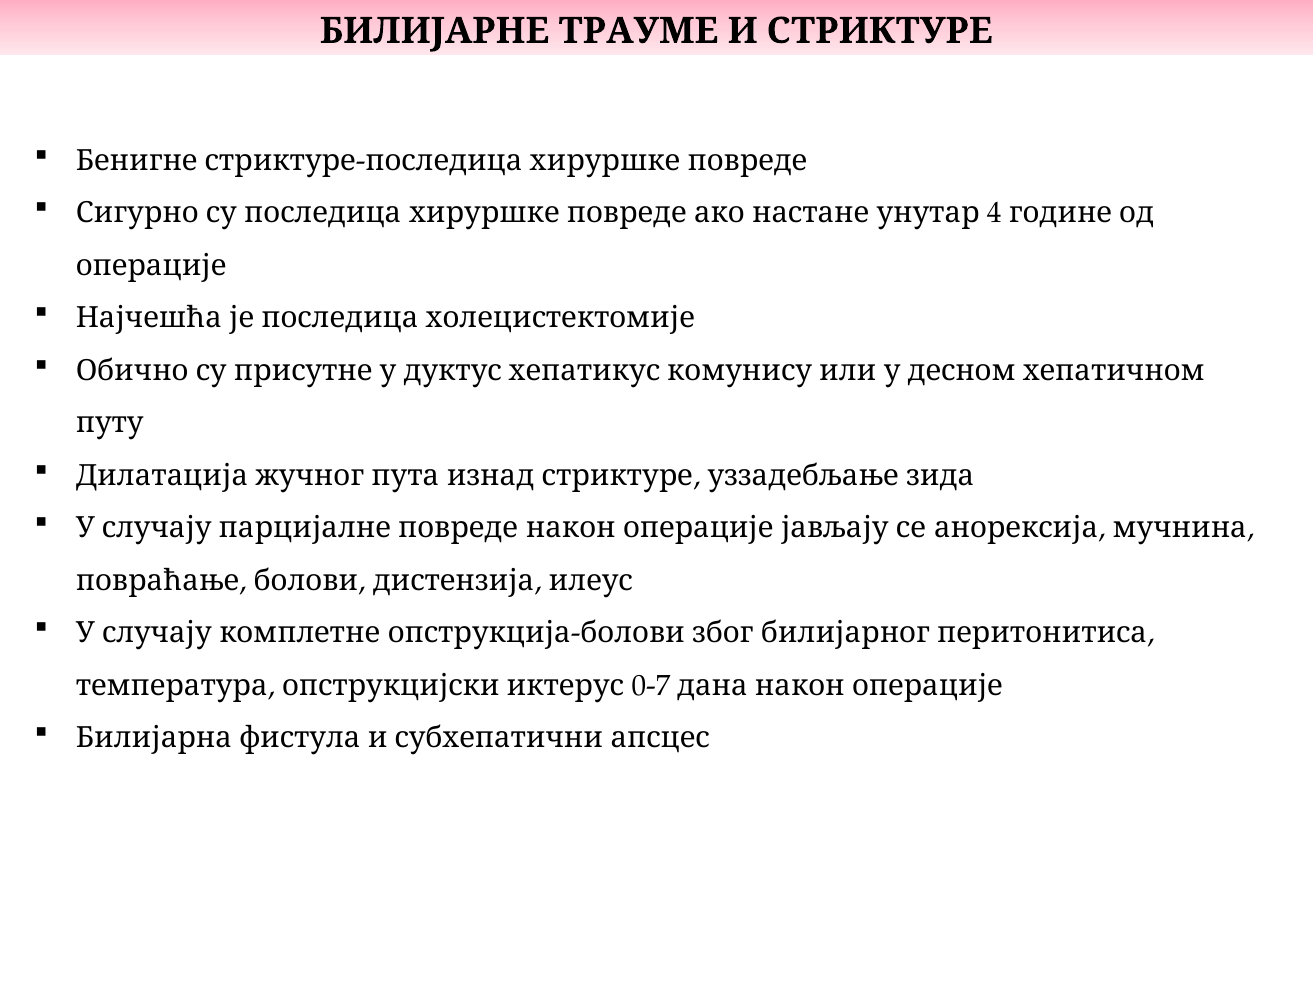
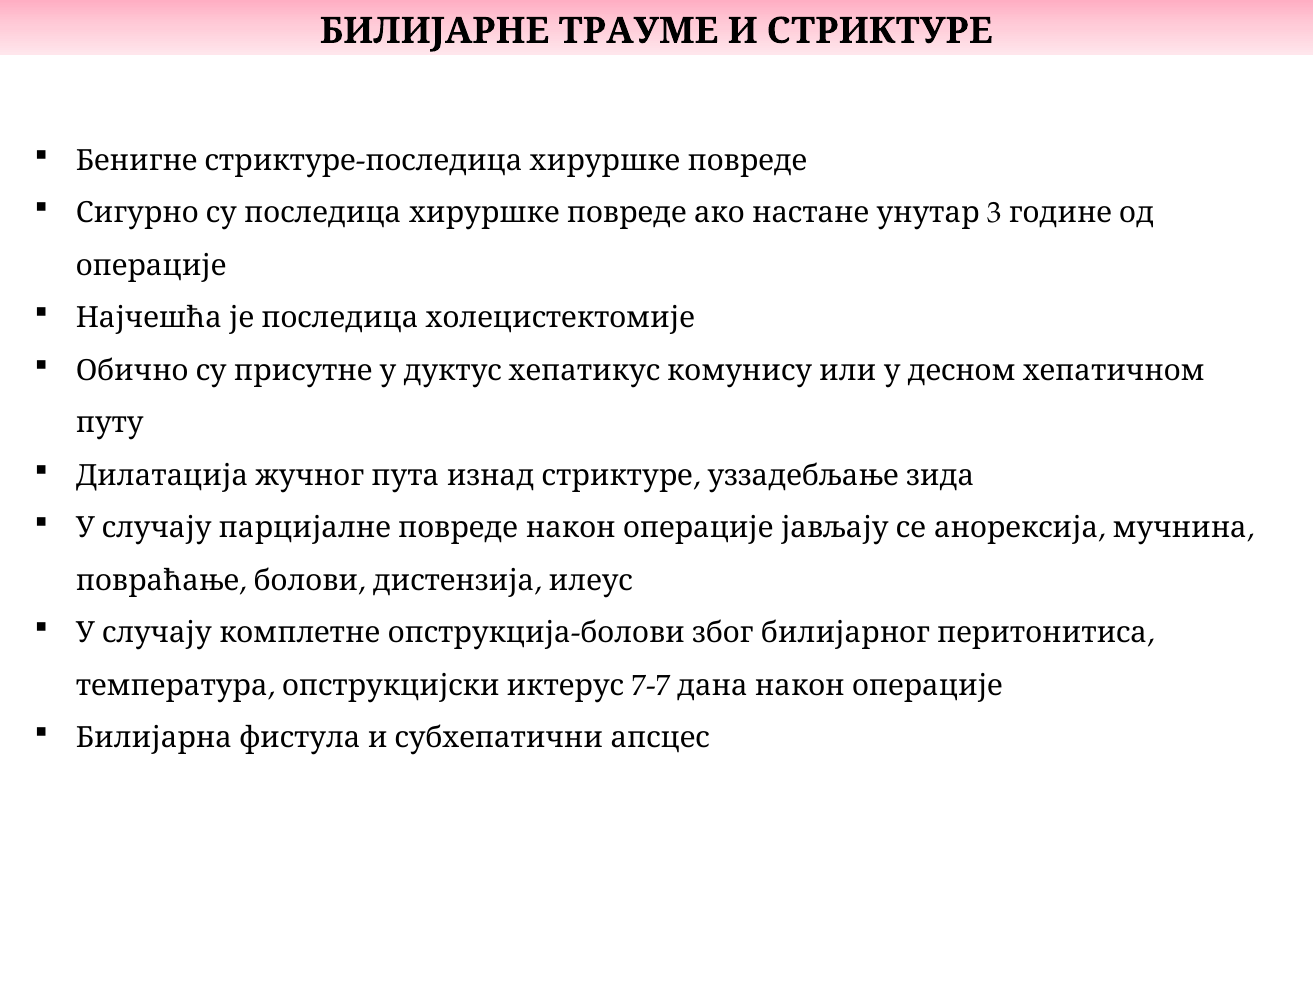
4: 4 -> 3 (994, 213)
0-7: 0-7 -> 7-7 (651, 685)
